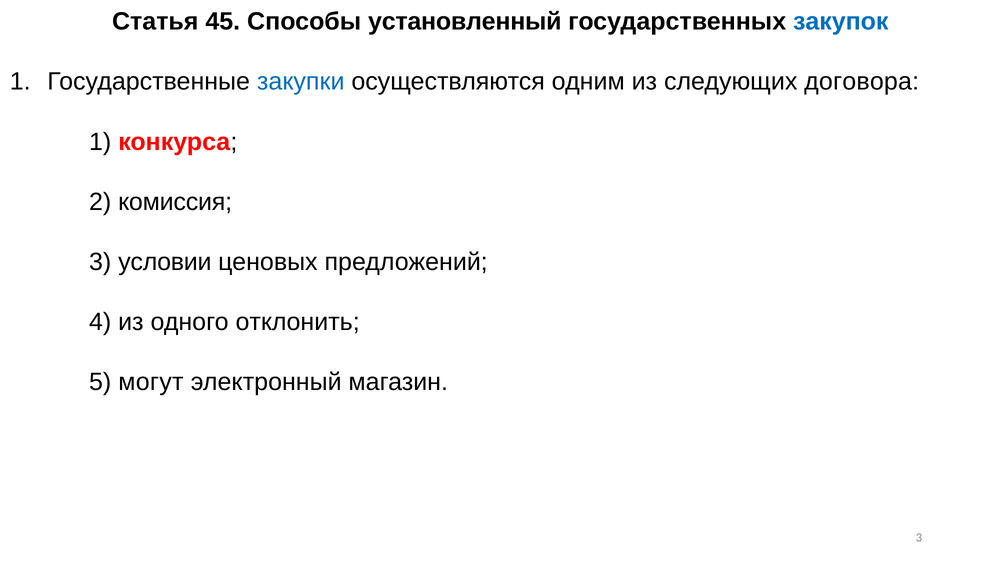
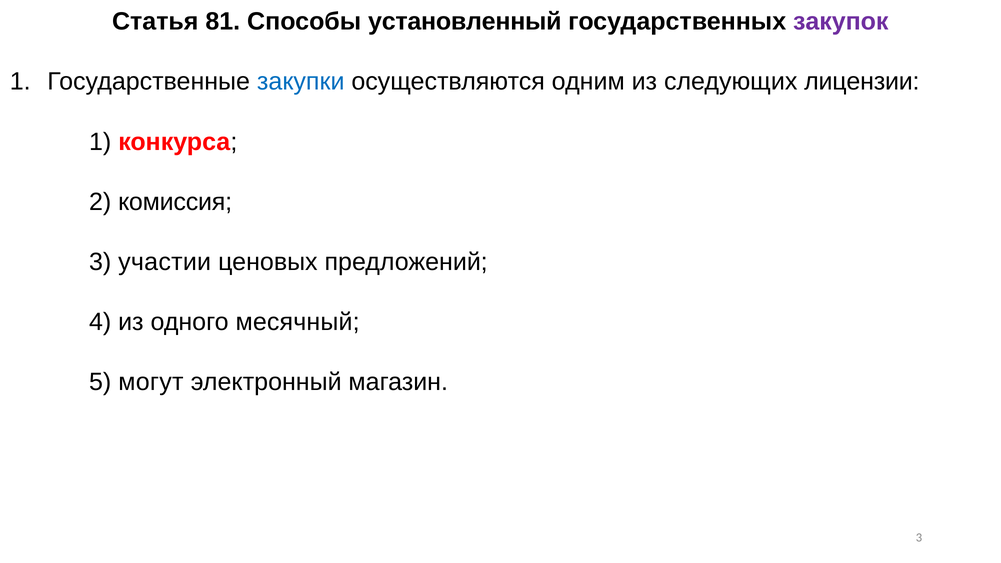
45: 45 -> 81 (223, 22)
закупок colour: blue -> purple (841, 22)
договора: договора -> лицензии (862, 82)
условии: условии -> участии (165, 262)
отклонить: отклонить -> месячный (298, 322)
